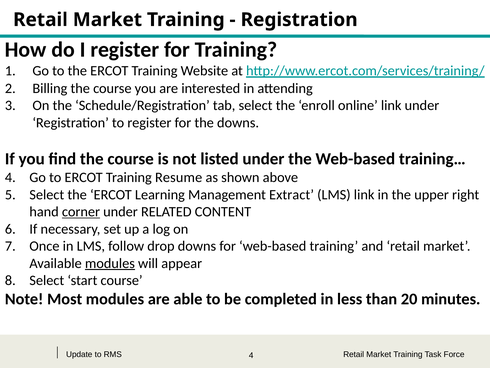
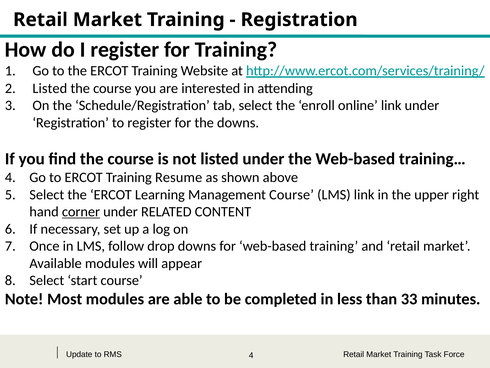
Billing: Billing -> Listed (50, 88)
Management Extract: Extract -> Course (291, 194)
modules underline: present -> none (110, 263)
20: 20 -> 33 (409, 299)
